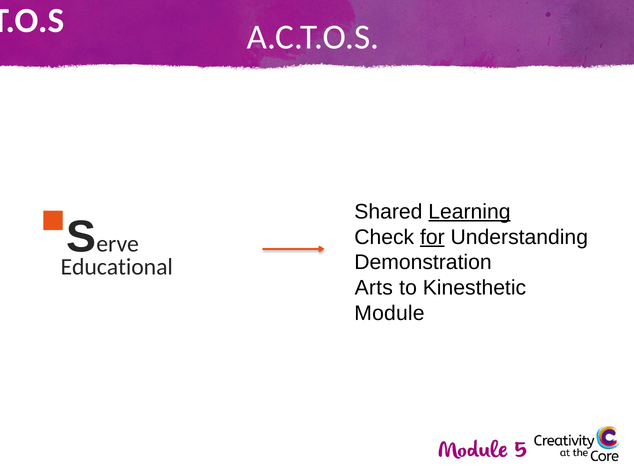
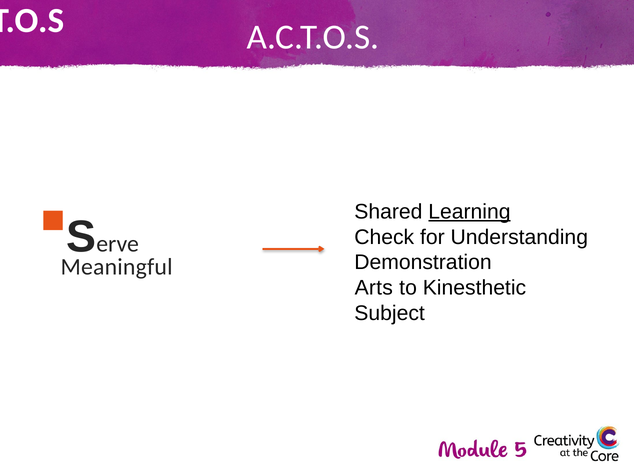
for underline: present -> none (432, 237)
Educational: Educational -> Meaningful (117, 267)
Module: Module -> Subject (390, 313)
